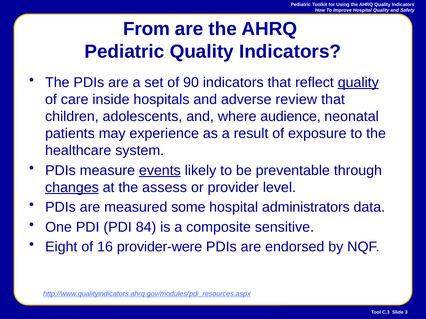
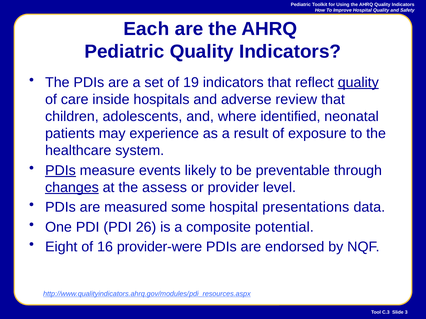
From: From -> Each (146, 29)
90: 90 -> 19 (191, 83)
audience: audience -> identified (290, 117)
PDIs underline: none -> present (60, 171)
events underline: present -> none (160, 171)
administrators: administrators -> presentations (306, 208)
84: 84 -> 26 (146, 227)
sensitive: sensitive -> potential (284, 227)
